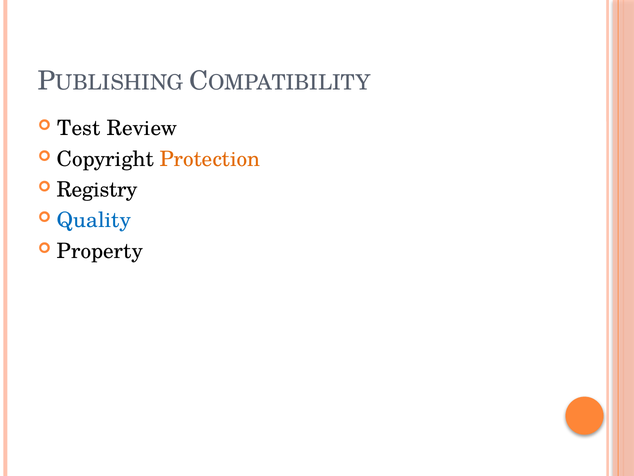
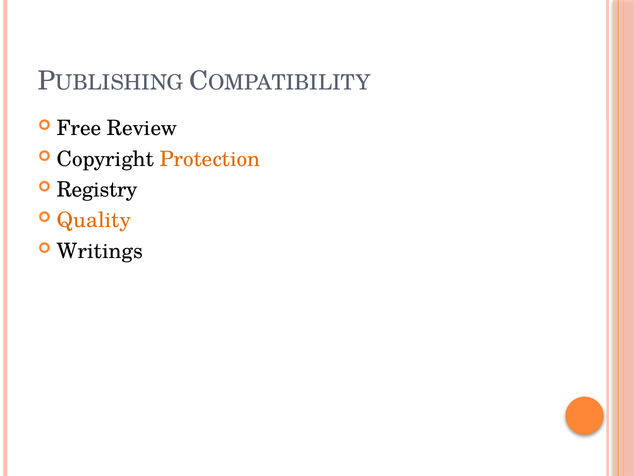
Test: Test -> Free (79, 128)
Quality colour: blue -> orange (94, 220)
Property: Property -> Writings (100, 251)
